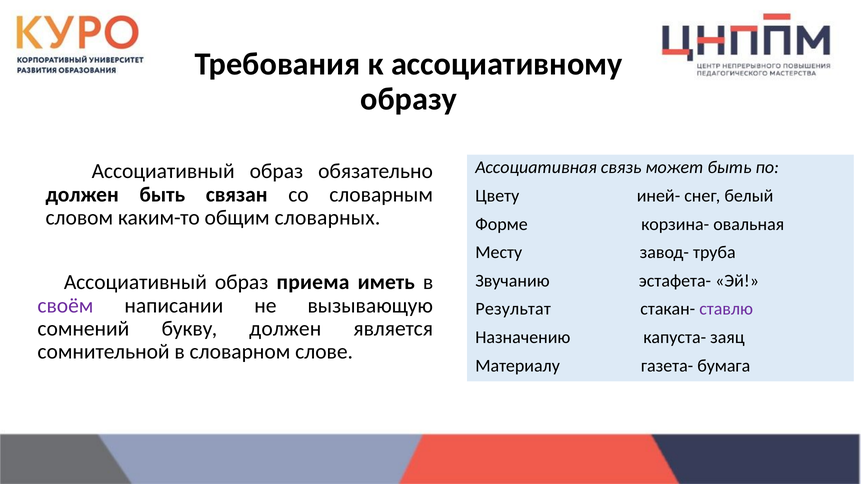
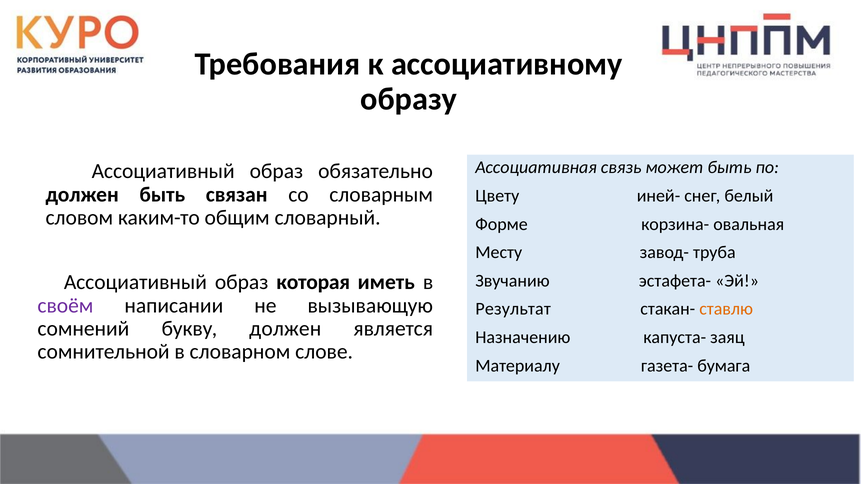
словарных: словарных -> словарный (328, 218)
приема: приема -> которая (313, 282)
ставлю colour: purple -> orange (726, 309)
